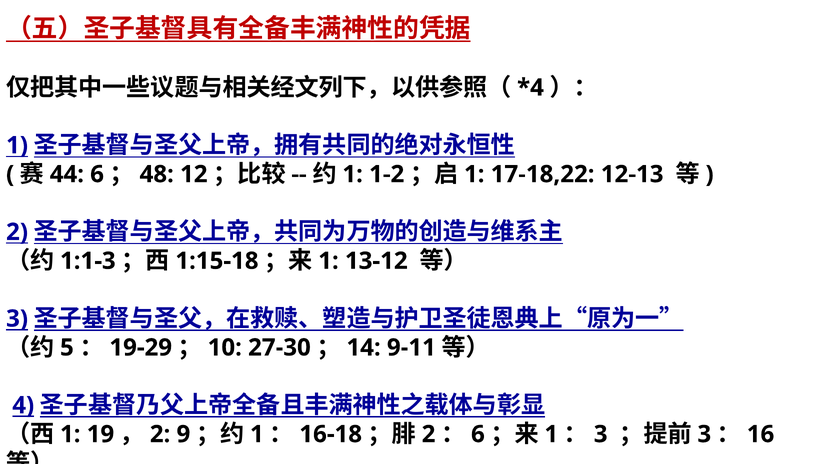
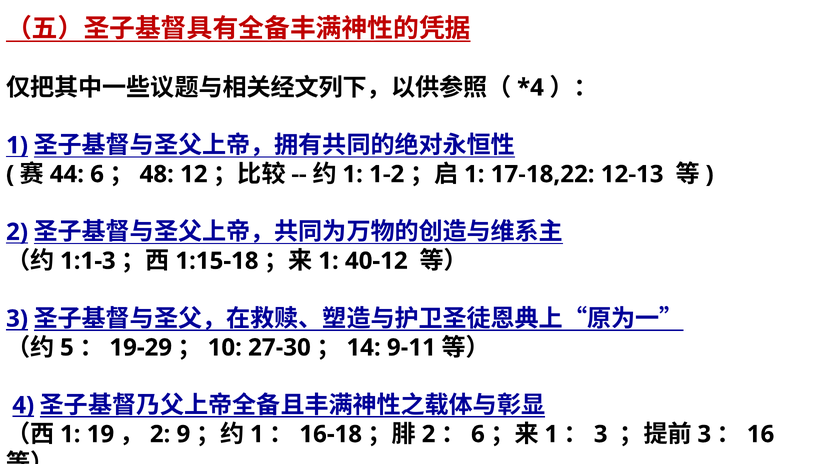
13-12: 13-12 -> 40-12 (376, 261)
